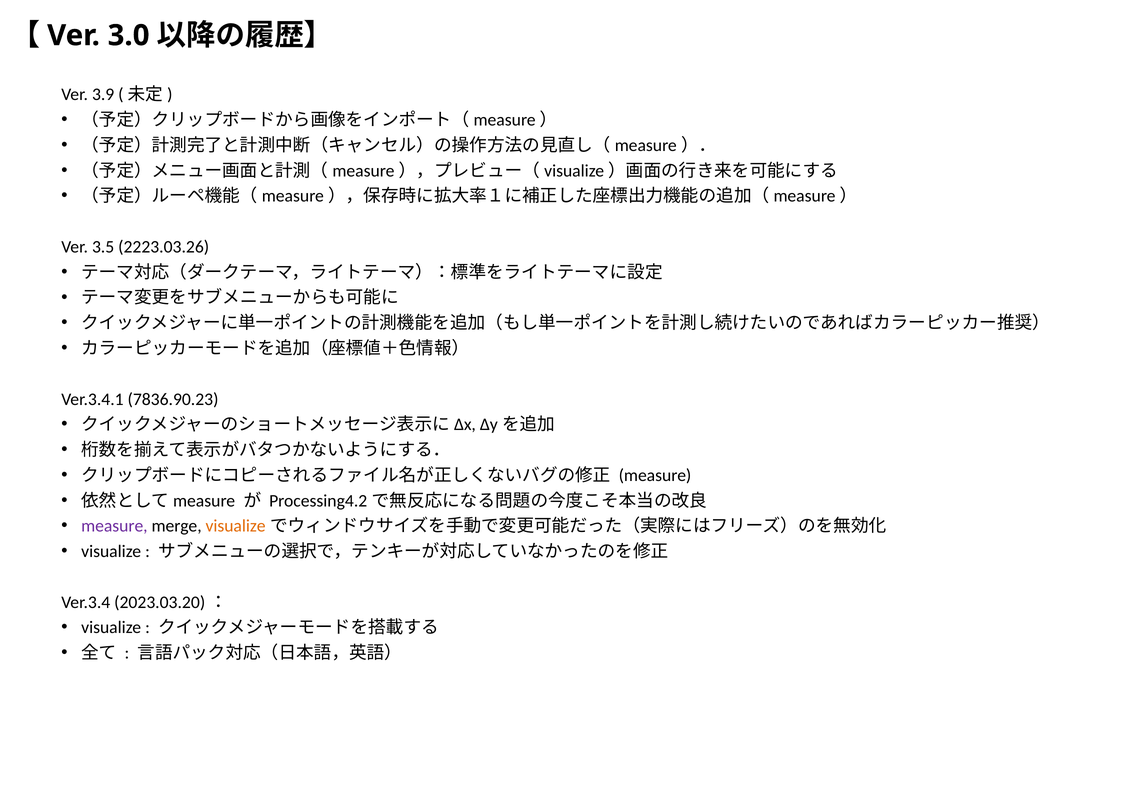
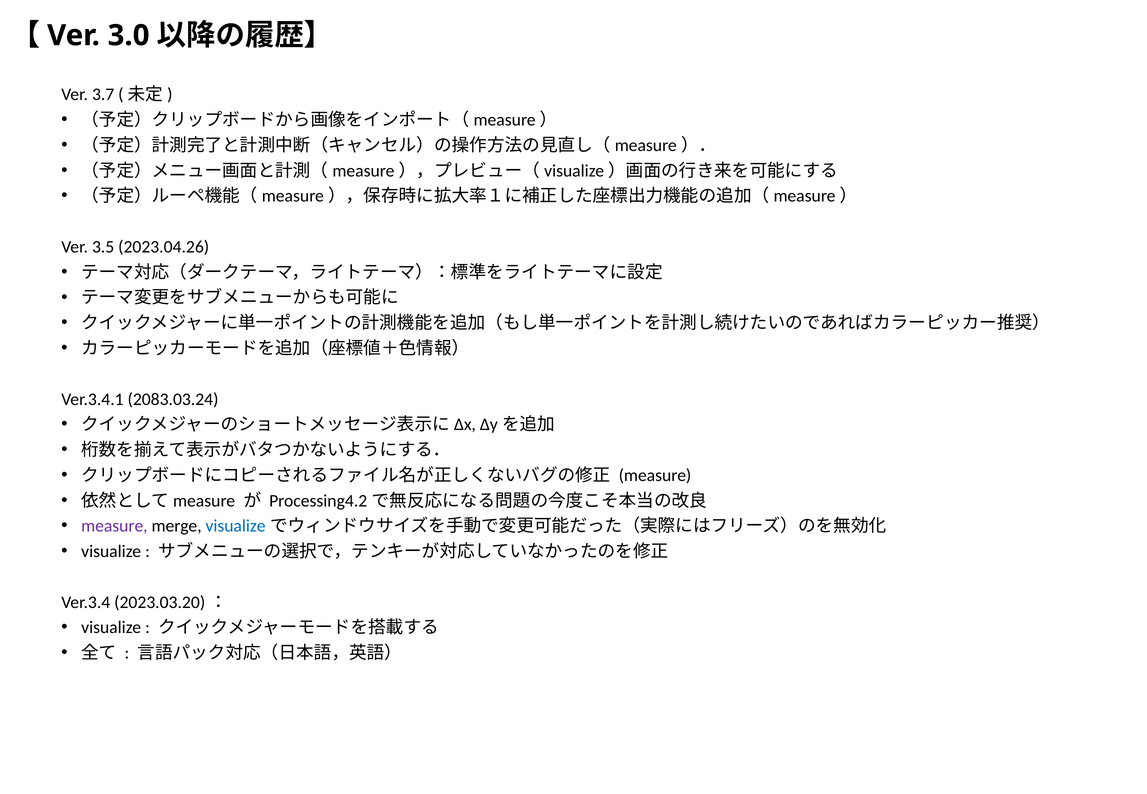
3.9: 3.9 -> 3.7 (103, 95)
2223.03.26: 2223.03.26 -> 2023.04.26 (164, 247)
7836.90.23: 7836.90.23 -> 2083.03.24 (173, 399)
visualize colour: orange -> blue (236, 526)
